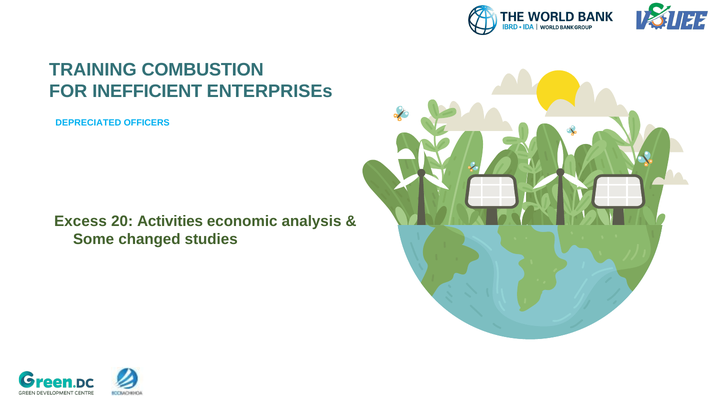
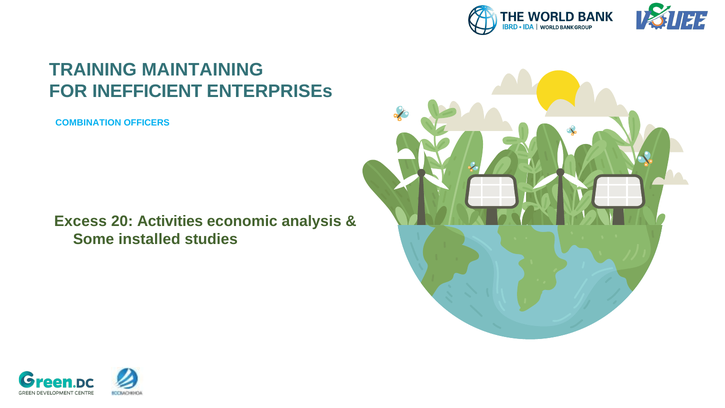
COMBUSTION: COMBUSTION -> MAINTAINING (202, 70)
DEPRECIATED: DEPRECIATED -> COMBINATION (88, 123)
changed: changed -> installed (149, 239)
